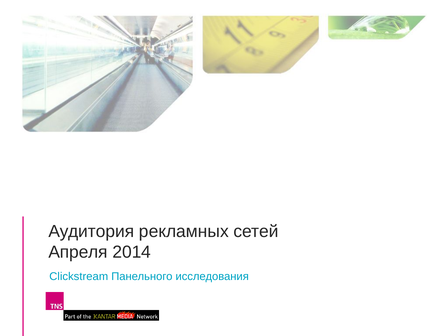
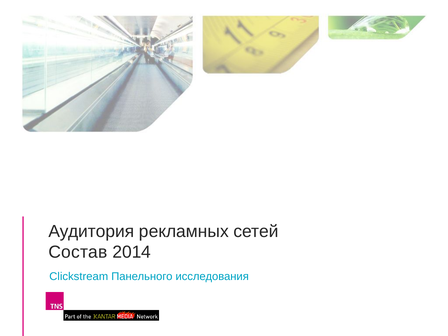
Апреля: Апреля -> Состав (78, 252)
